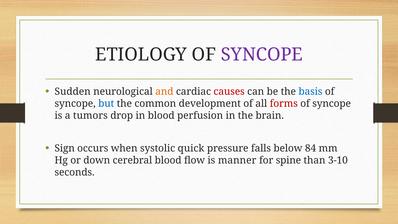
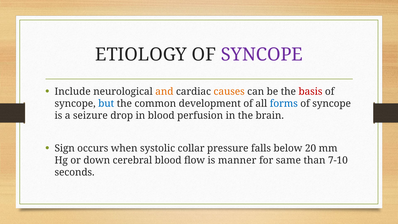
Sudden: Sudden -> Include (73, 92)
causes colour: red -> orange (229, 92)
basis colour: blue -> red (310, 92)
forms colour: red -> blue (284, 104)
tumors: tumors -> seizure (90, 116)
quick: quick -> collar (191, 148)
84: 84 -> 20 (311, 148)
spine: spine -> same (288, 160)
3-10: 3-10 -> 7-10 (338, 160)
